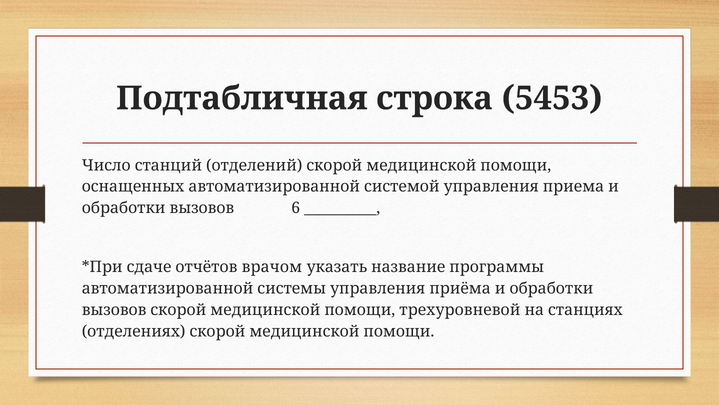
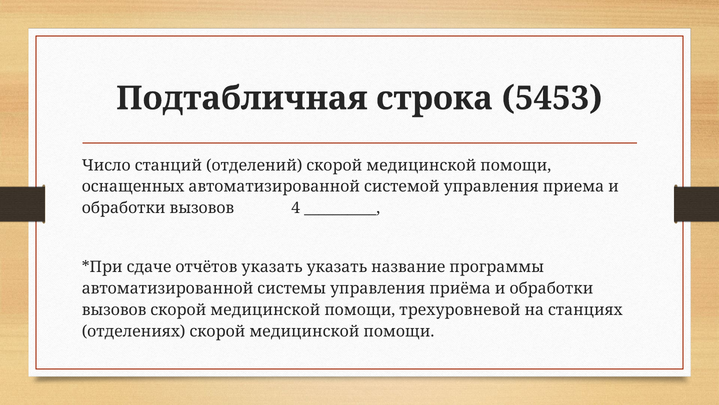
6: 6 -> 4 (296, 208)
отчётов врачом: врачом -> указать (272, 267)
